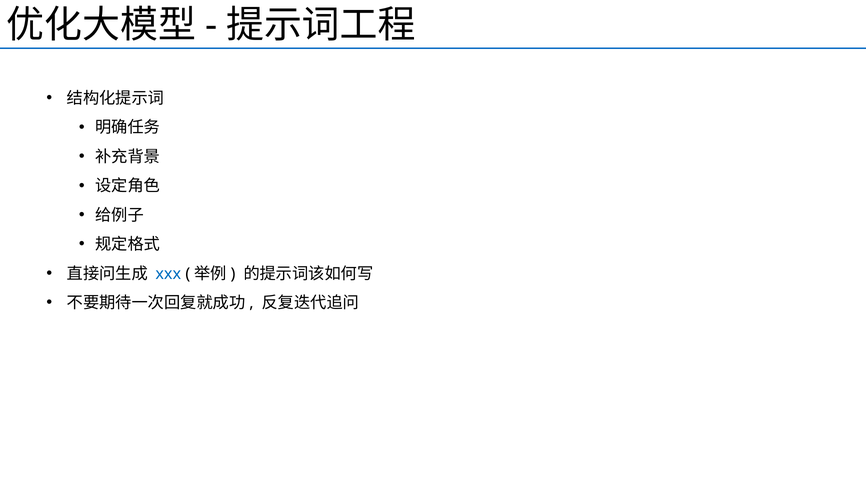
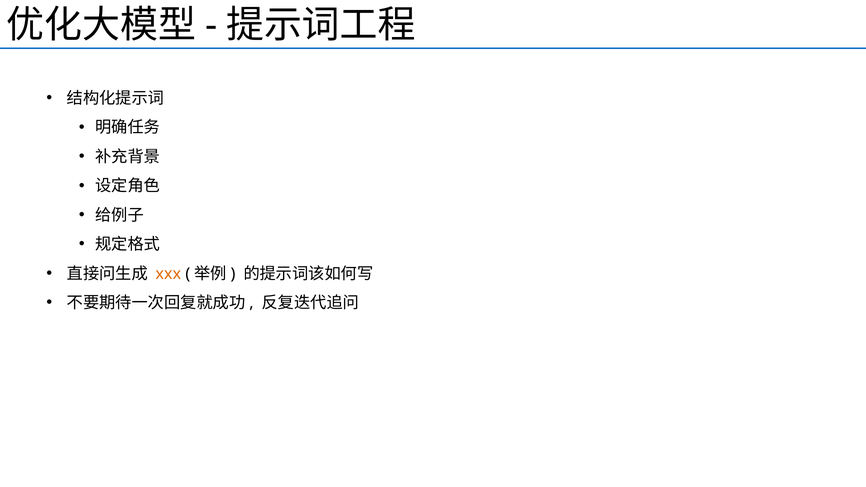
xxx colour: blue -> orange (168, 274)
